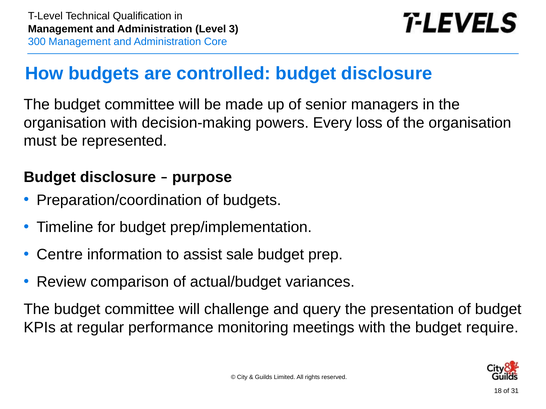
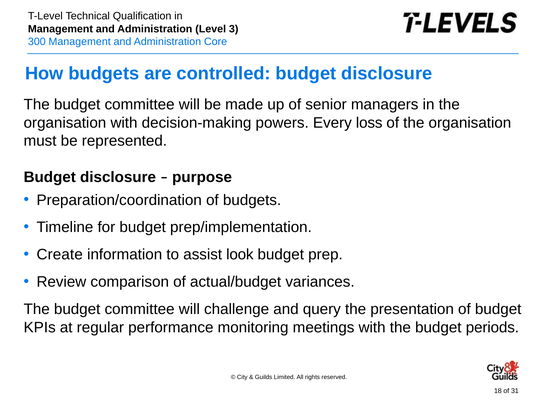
Centre: Centre -> Create (60, 255)
sale: sale -> look (240, 255)
require: require -> periods (492, 328)
